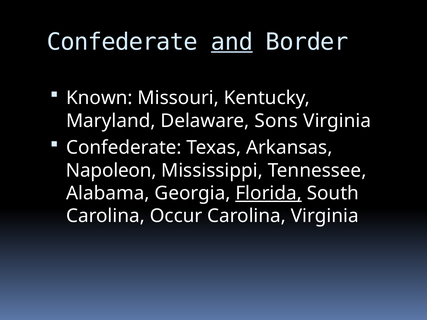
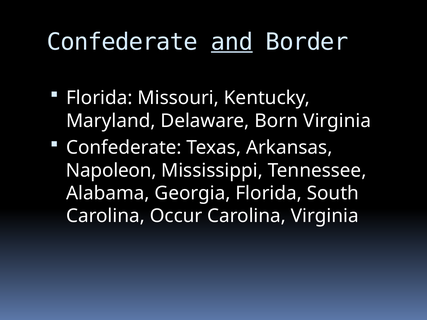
Known: Known -> Florida (99, 98)
Sons: Sons -> Born (276, 121)
Florida underline: present -> none (269, 193)
